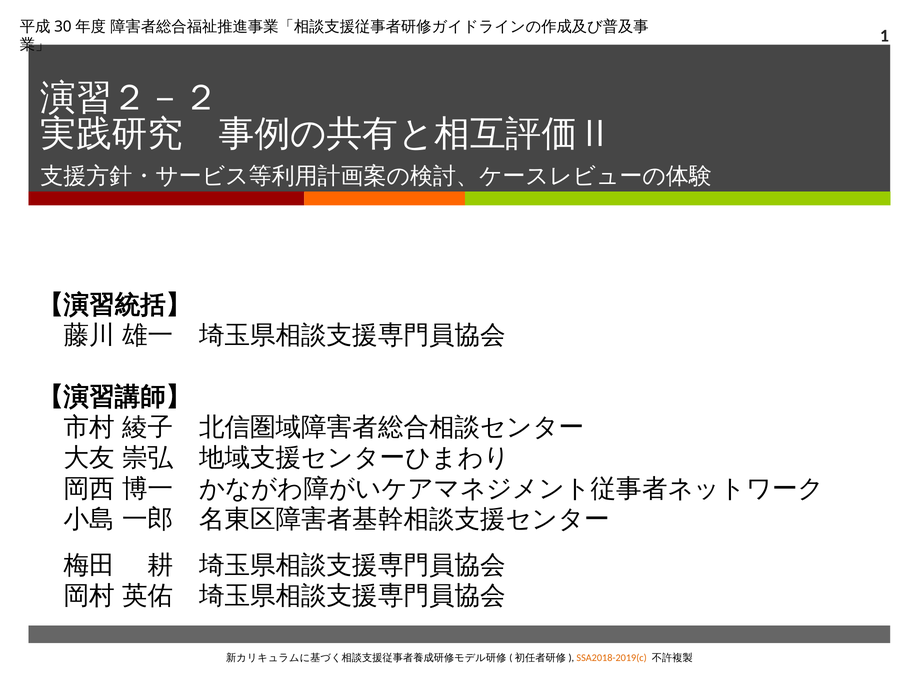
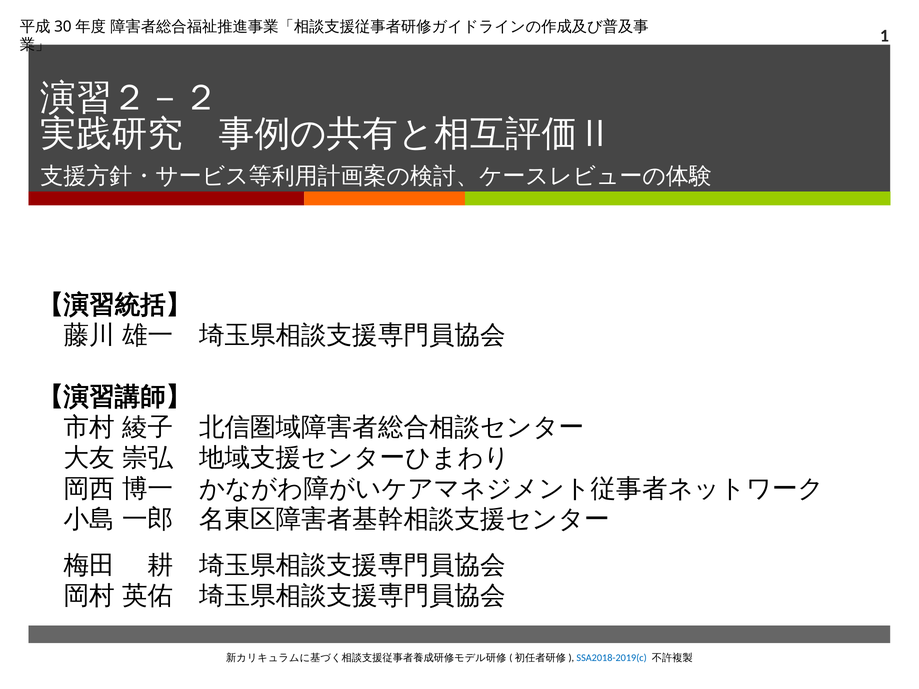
SSA2018-2019(c colour: orange -> blue (612, 658)
